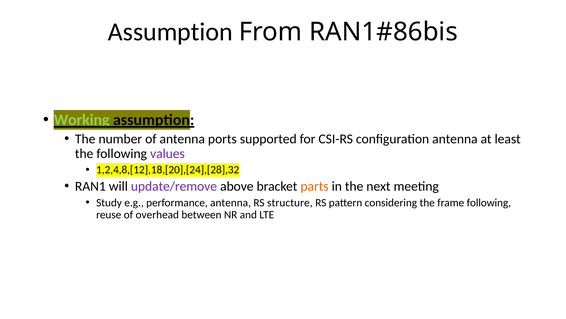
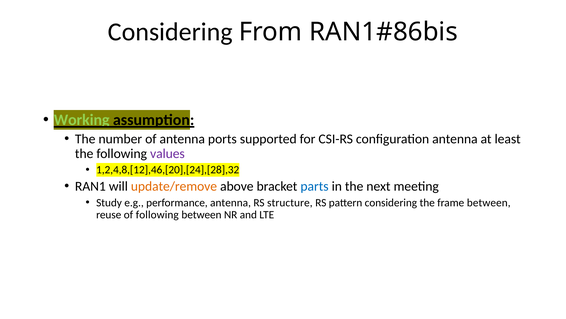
Assumption: Assumption -> Considering (170, 32)
1,2,4,8,[12],18,[20],[24],[28],32: 1,2,4,8,[12],18,[20],[24],[28],32 -> 1,2,4,8,[12],46,[20],[24],[28],32 (168, 170)
update/remove colour: purple -> orange (174, 186)
parts colour: orange -> blue (315, 186)
frame following: following -> between (489, 202)
of overhead: overhead -> following (157, 214)
